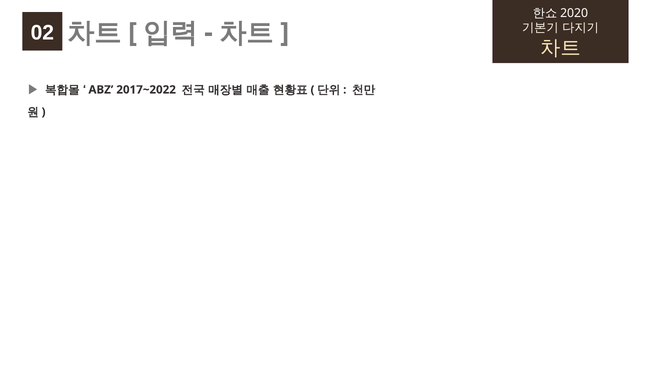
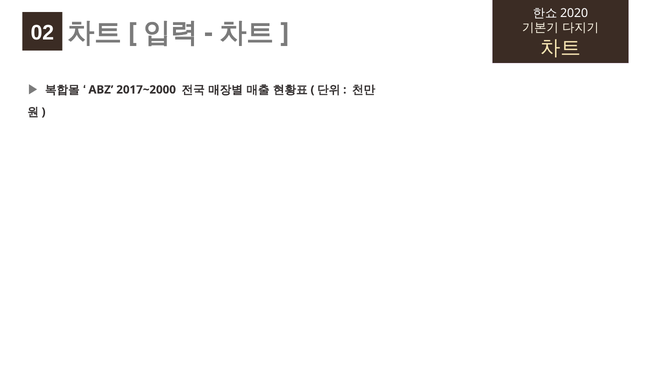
2017~2022: 2017~2022 -> 2017~2000 (146, 90)
